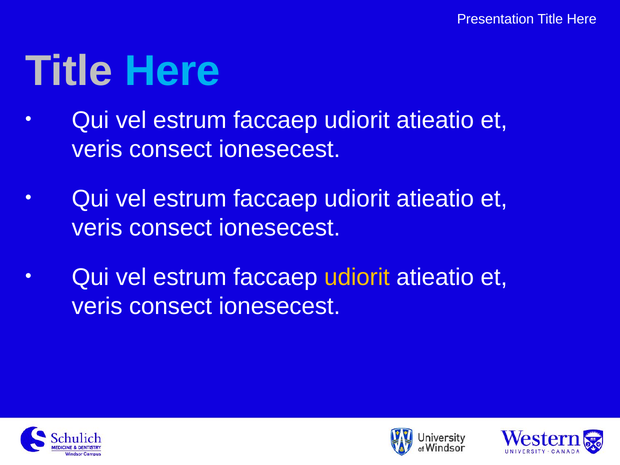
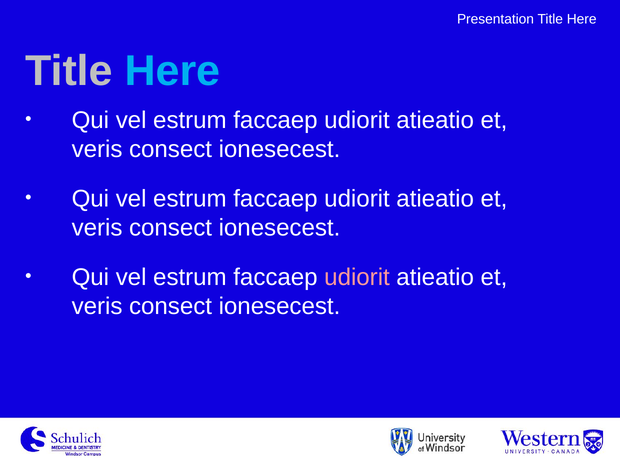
udiorit colour: yellow -> pink (357, 277)
